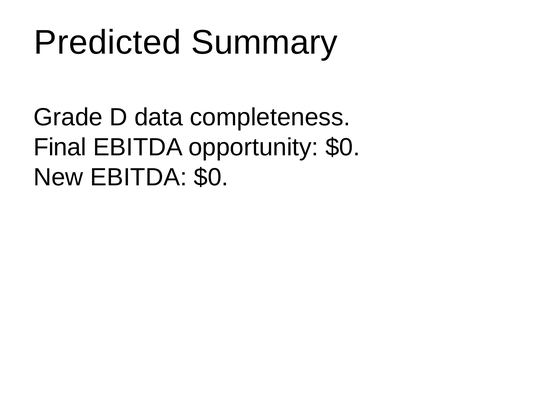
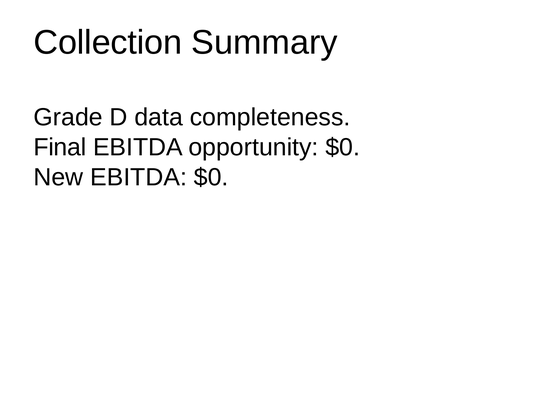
Predicted: Predicted -> Collection (108, 43)
